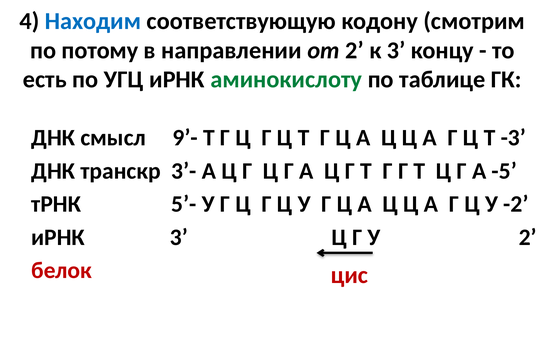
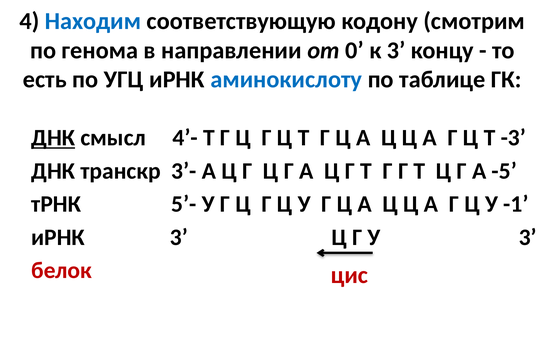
потому: потому -> генома (100, 50)
от 2: 2 -> 0 (355, 50)
аминокислоту colour: green -> blue (286, 80)
ДНК underline: none -> present (53, 138)
9’-: 9’- -> 4’- (185, 138)
-2: -2 -> -1 (516, 204)
У 2: 2 -> 3 (528, 237)
